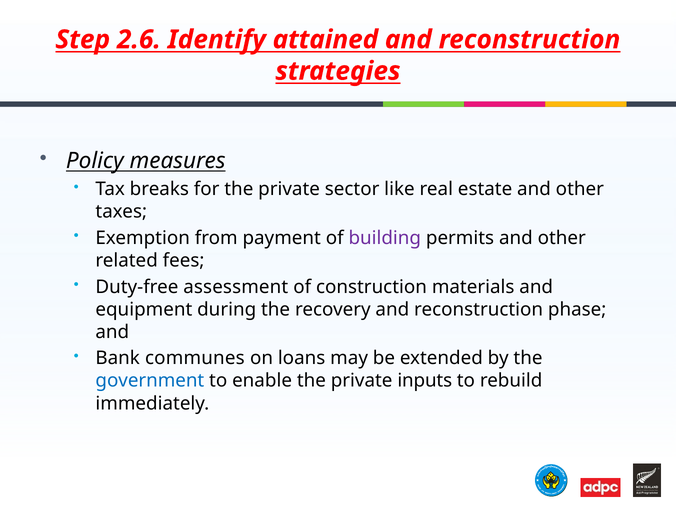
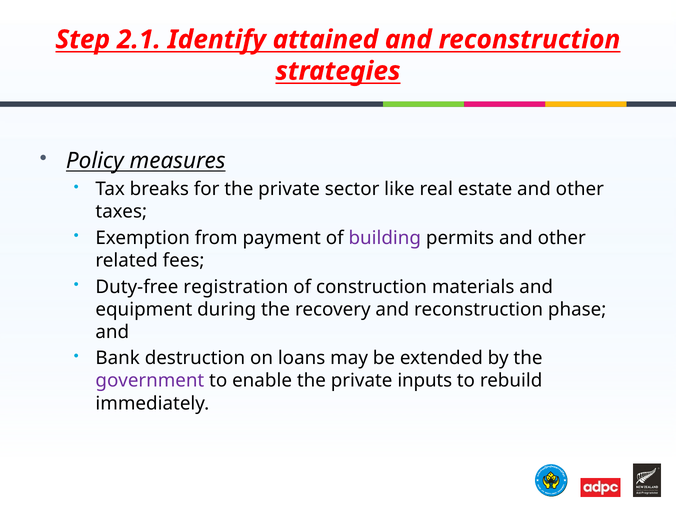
2.6: 2.6 -> 2.1 (139, 40)
assessment: assessment -> registration (236, 287)
communes: communes -> destruction (195, 358)
government colour: blue -> purple (150, 381)
